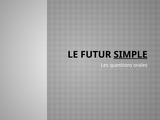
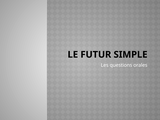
SIMPLE underline: present -> none (131, 55)
